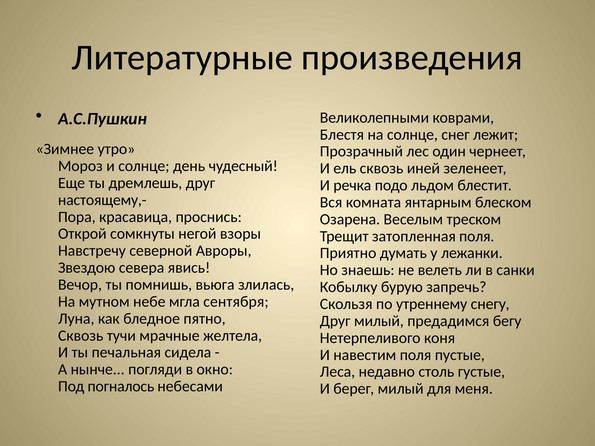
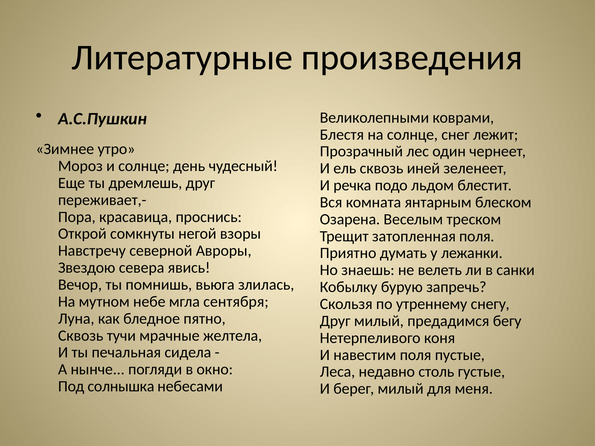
настоящему,-: настоящему,- -> переживает,- (102, 200)
погналось: погналось -> солнышка (121, 387)
